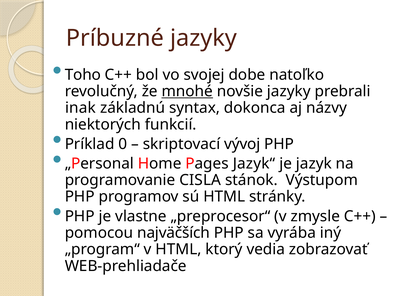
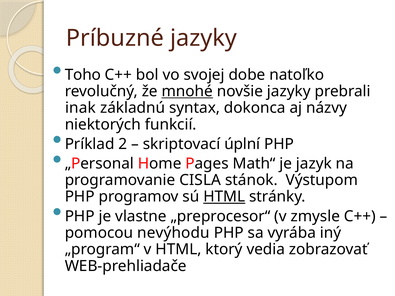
0: 0 -> 2 (123, 144)
vývoj: vývoj -> úplní (242, 144)
Jazyk“: Jazyk“ -> Math“ (254, 164)
HTML underline: none -> present (224, 197)
najväčších: najväčších -> nevýhodu (173, 233)
